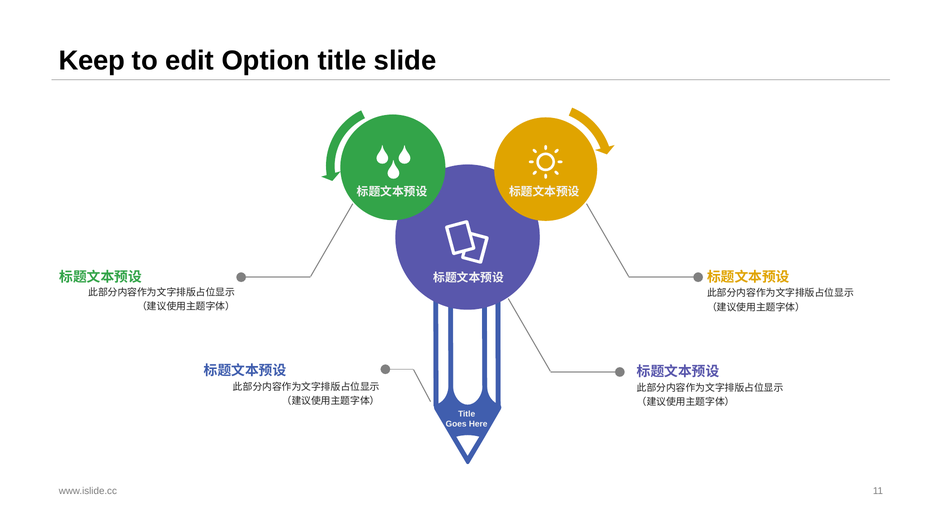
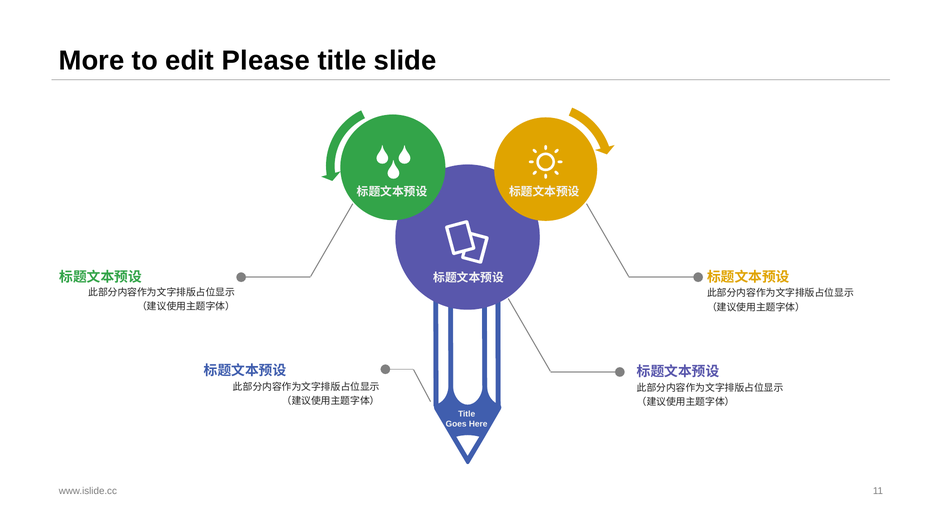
Keep: Keep -> More (92, 61)
Option: Option -> Please (266, 61)
